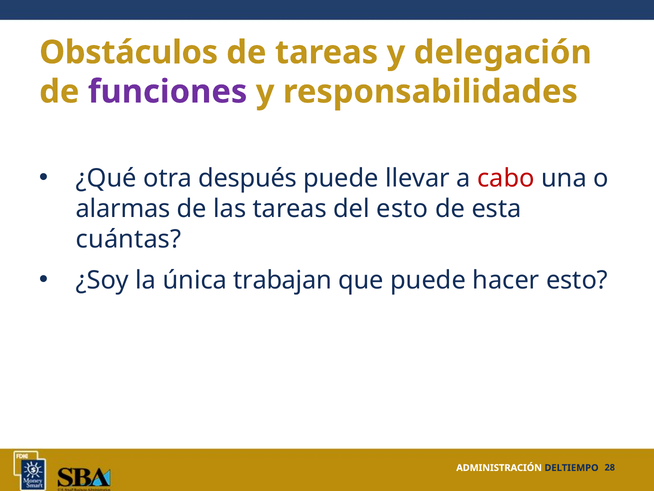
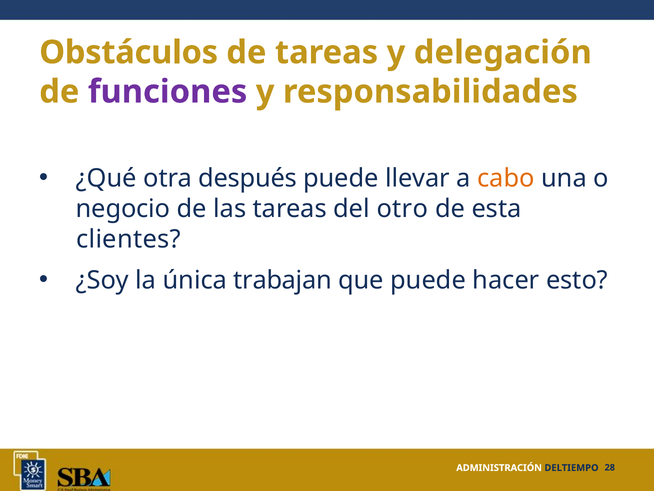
cabo colour: red -> orange (506, 178)
alarmas: alarmas -> negocio (123, 209)
del esto: esto -> otro (402, 209)
cuántas: cuántas -> clientes (128, 239)
